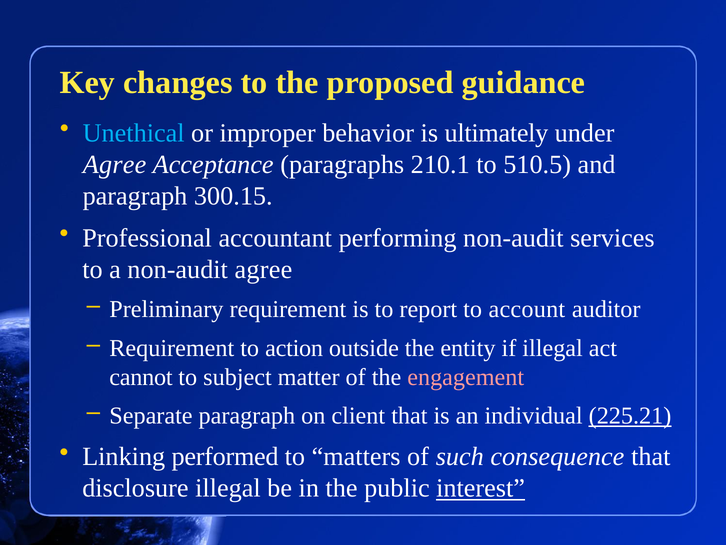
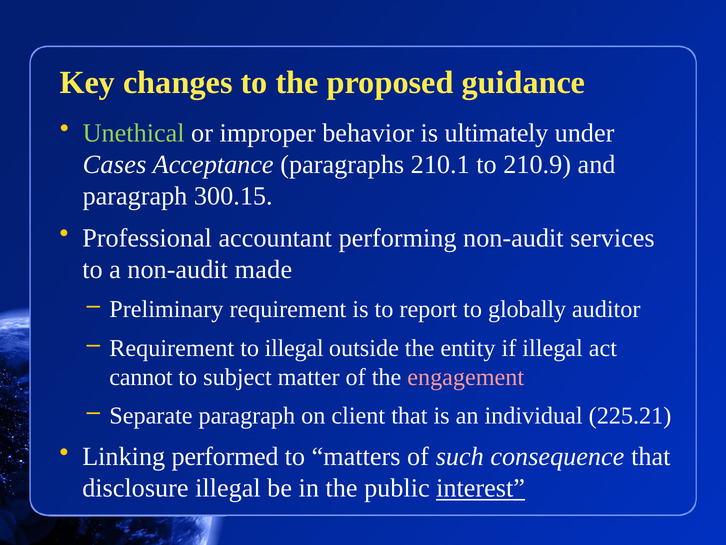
Unethical colour: light blue -> light green (134, 133)
Agree: Agree -> Cases (115, 164)
510.5: 510.5 -> 210.9 (537, 164)
non-audit agree: agree -> made (263, 269)
account: account -> globally (527, 309)
to action: action -> illegal (294, 348)
225.21 underline: present -> none (630, 416)
